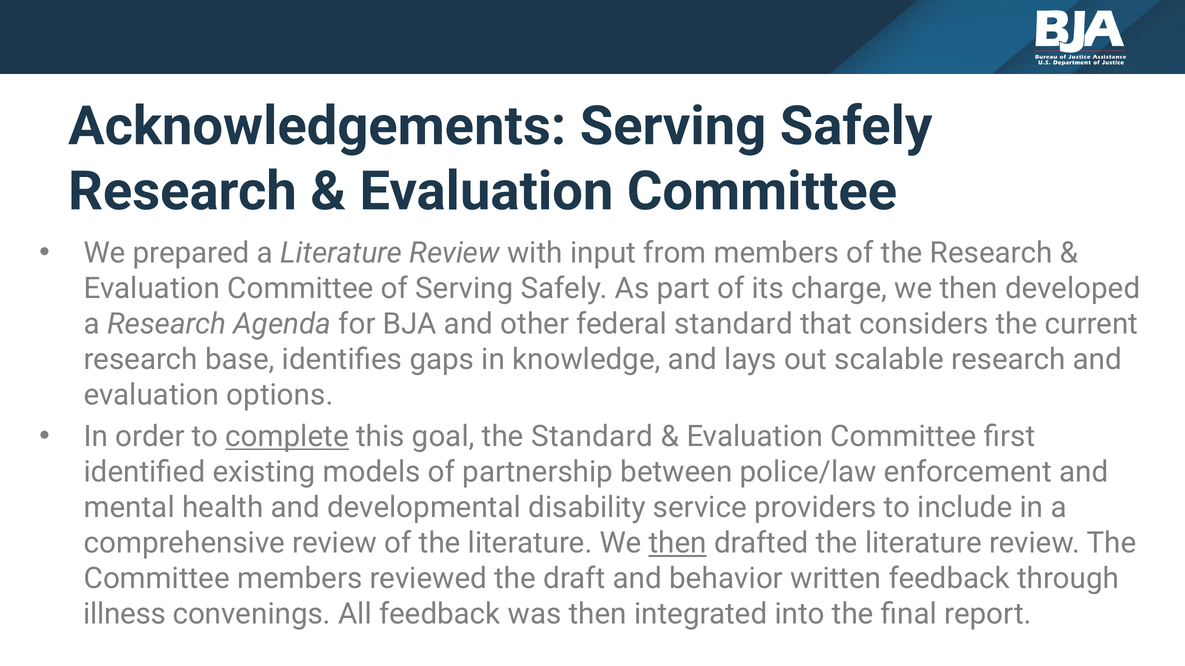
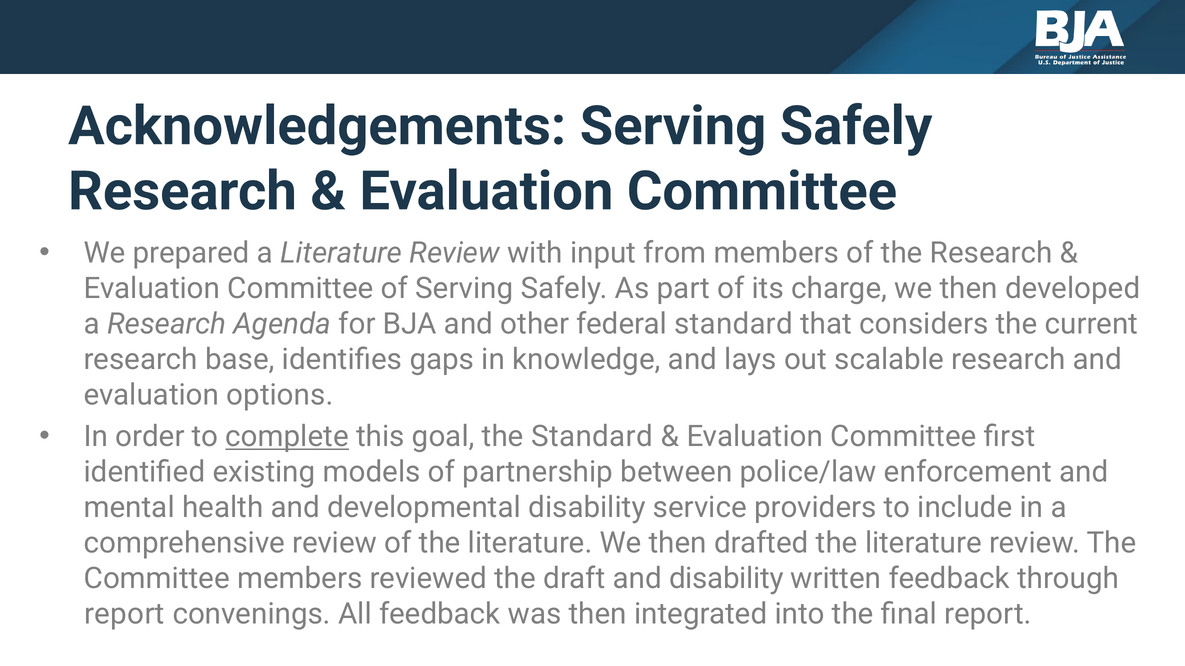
then underline: present -> none (678, 544)
and behavior: behavior -> disability (726, 579)
illness: illness -> report (124, 615)
